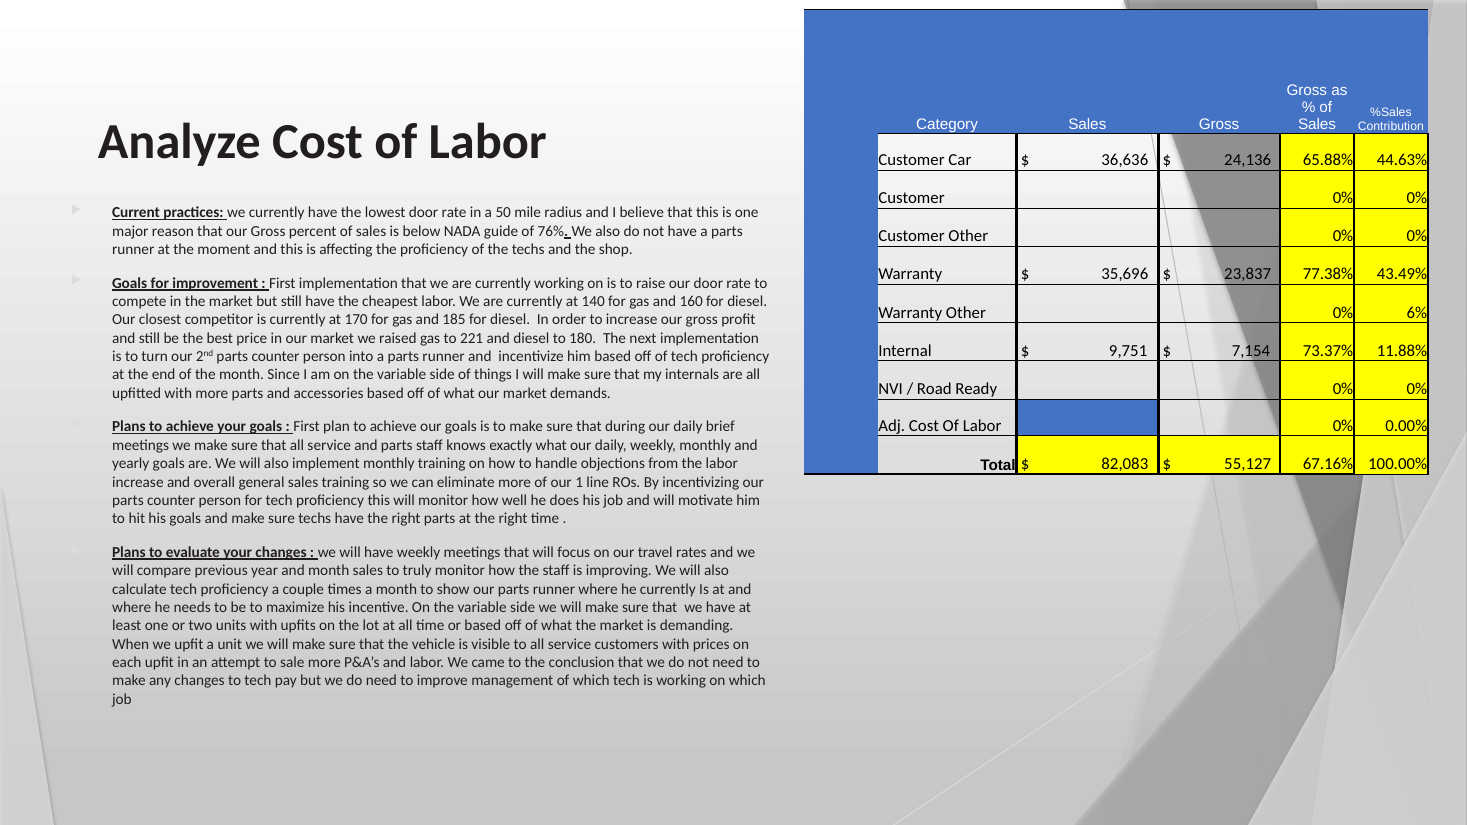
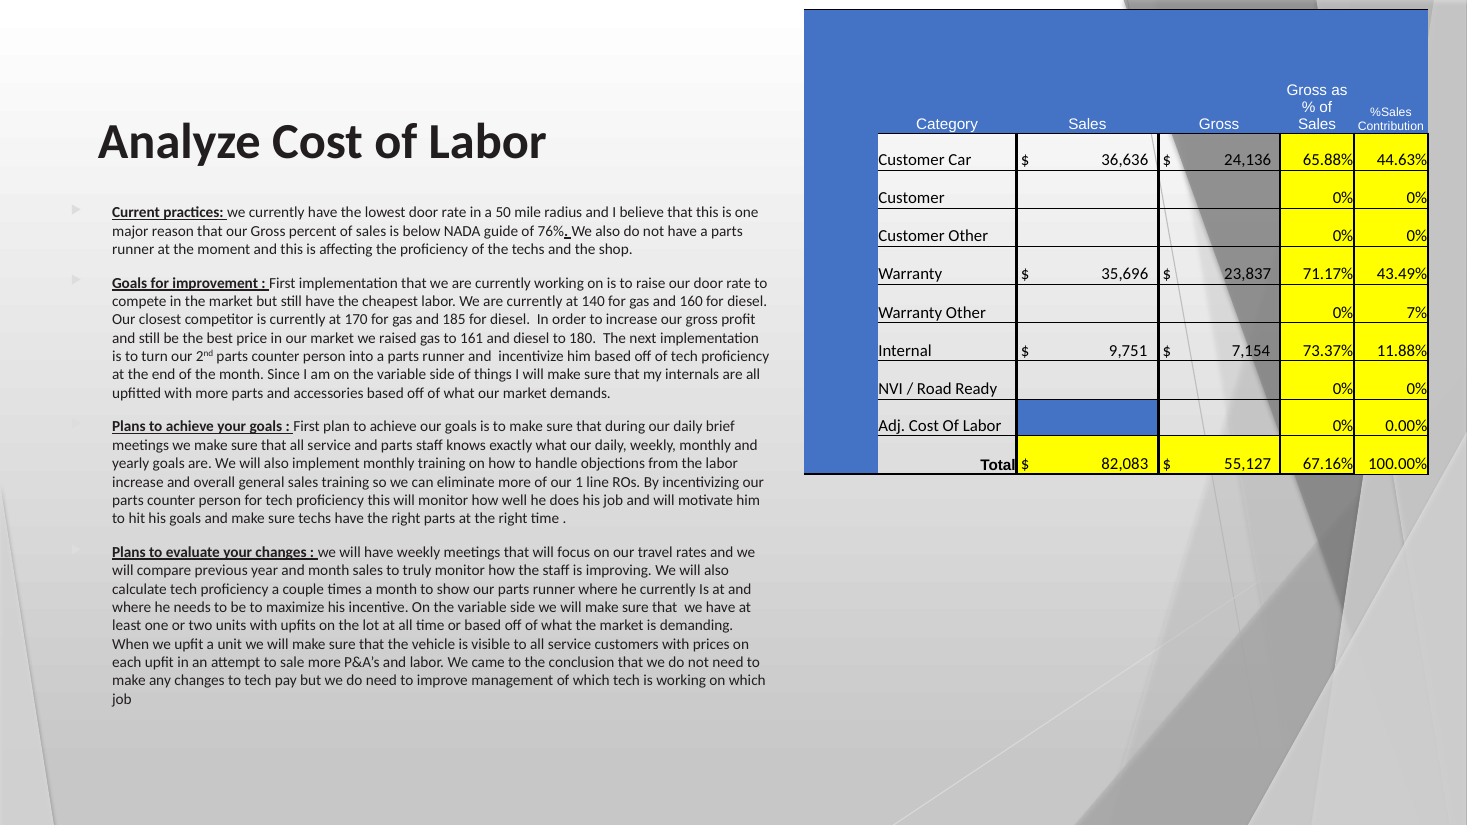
77.38%: 77.38% -> 71.17% (1328, 274)
6%: 6% -> 7% (1417, 313)
221: 221 -> 161 (472, 338)
